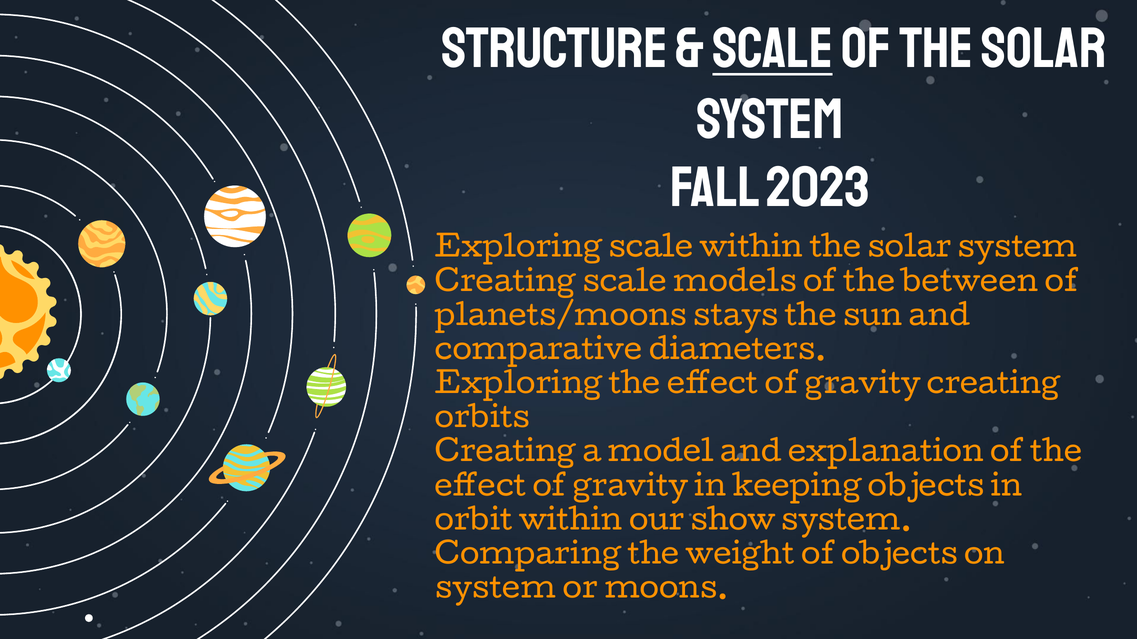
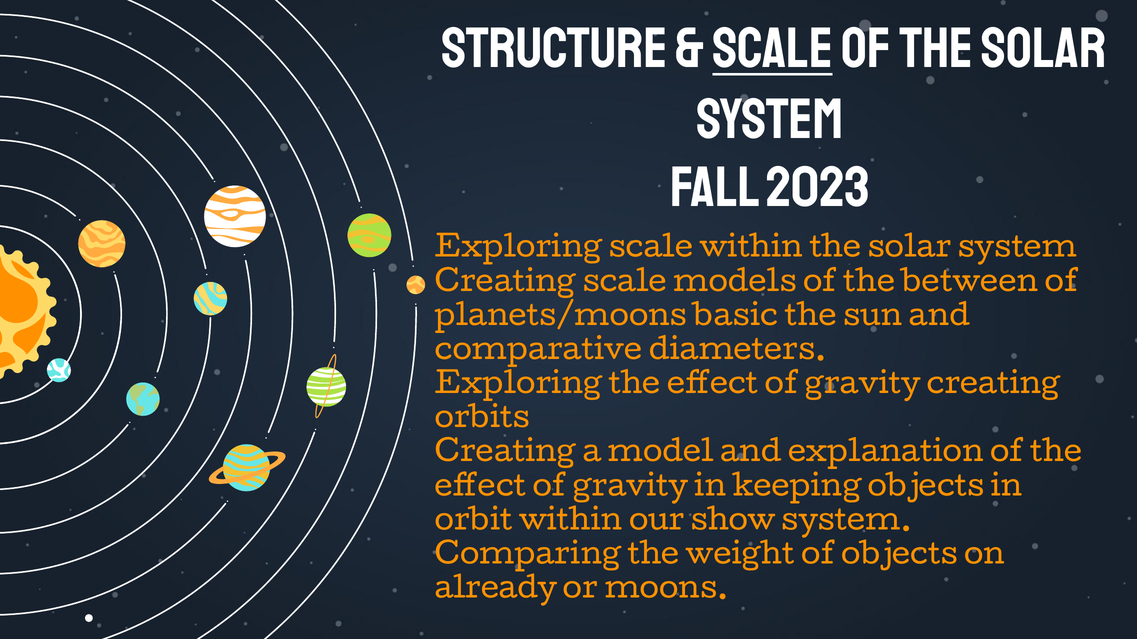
stays: stays -> basic (736, 316)
system: system -> already (496, 589)
